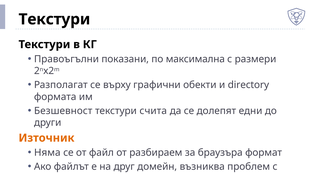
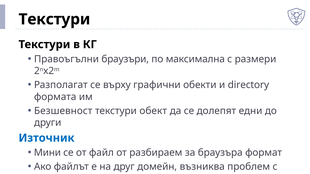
показани: показани -> браузъри (125, 59)
счита: счита -> обект (153, 111)
Източник colour: orange -> blue (46, 138)
Няма: Няма -> Мини (47, 153)
